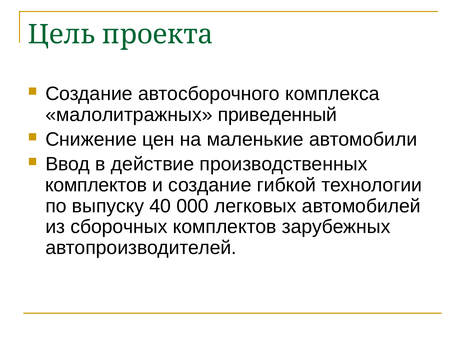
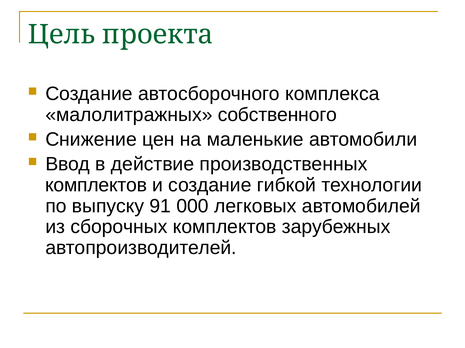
приведенный: приведенный -> собственного (277, 115)
40: 40 -> 91 (160, 206)
